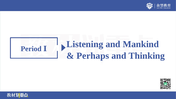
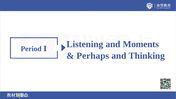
Mankind: Mankind -> Moments (141, 44)
